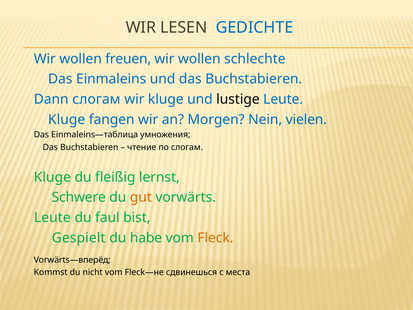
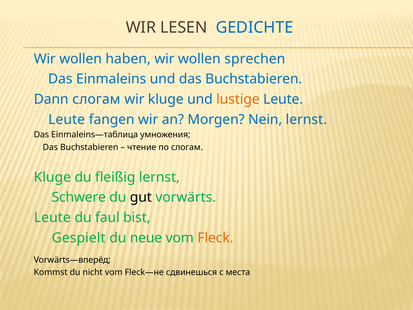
freuen: freuen -> haben (128, 59)
schlechte: schlechte -> sprechen (255, 59)
lustige colour: black -> orange (238, 99)
Kluge: Kluge -> Leute (67, 119)
Nein vielen: vielen -> lernst (306, 119)
gut colour: orange -> black (141, 197)
habe: habe -> neue (146, 238)
